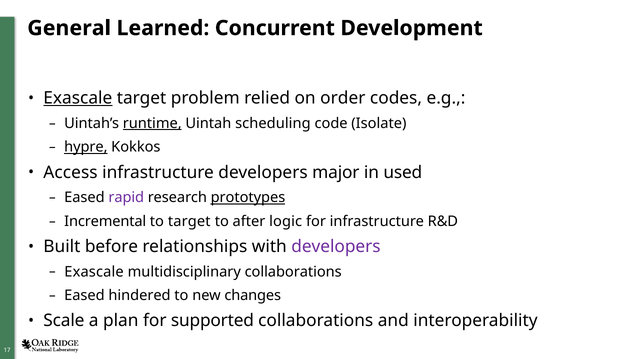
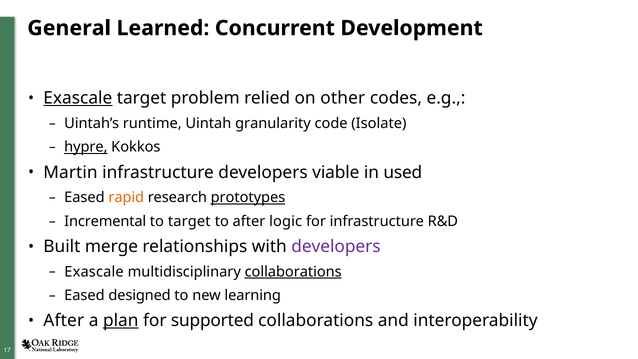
order: order -> other (343, 98)
runtime underline: present -> none (152, 123)
scheduling: scheduling -> granularity (273, 123)
Access: Access -> Martin (70, 172)
major: major -> viable (336, 172)
rapid colour: purple -> orange (126, 197)
before: before -> merge (111, 246)
collaborations underline: none -> present (293, 272)
hindered: hindered -> designed (140, 295)
changes: changes -> learning (253, 295)
Scale: Scale -> After (64, 321)
plan underline: none -> present (121, 321)
